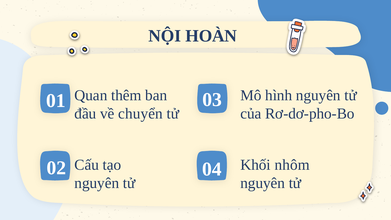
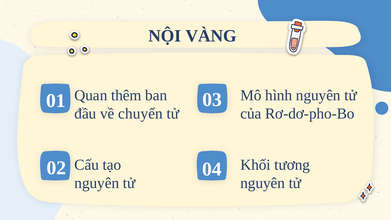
HOÀN: HOÀN -> VÀNG (211, 36)
nhôm: nhôm -> tương (292, 165)
